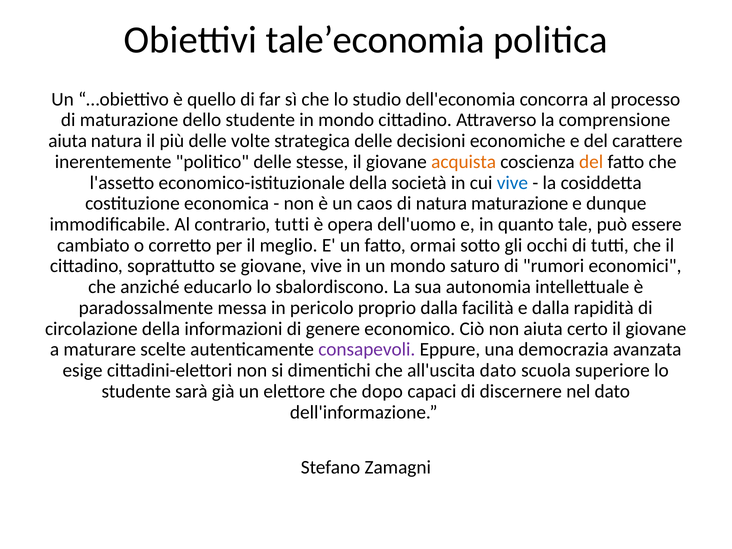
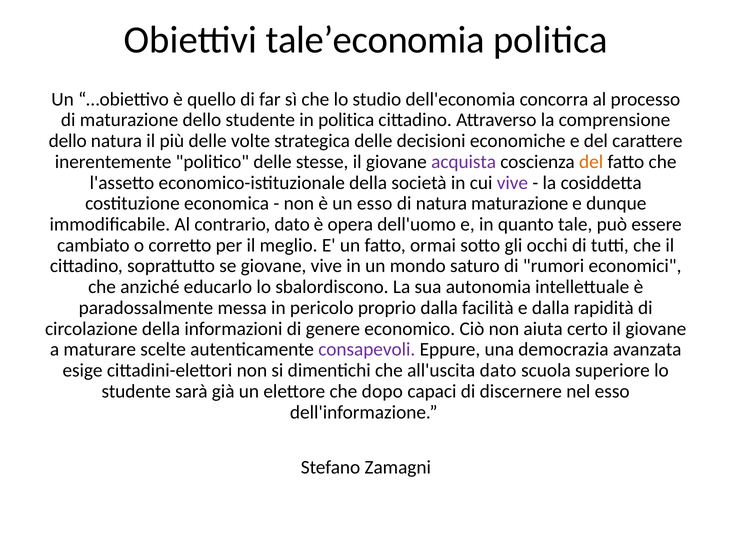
in mondo: mondo -> politica (346, 120)
aiuta: aiuta -> dello (68, 141)
acquista colour: orange -> purple (464, 162)
vive colour: blue -> purple (512, 183)
un caos: caos -> esso (375, 204)
contrario tutti: tutti -> dato (292, 224)
nel dato: dato -> esso (612, 391)
